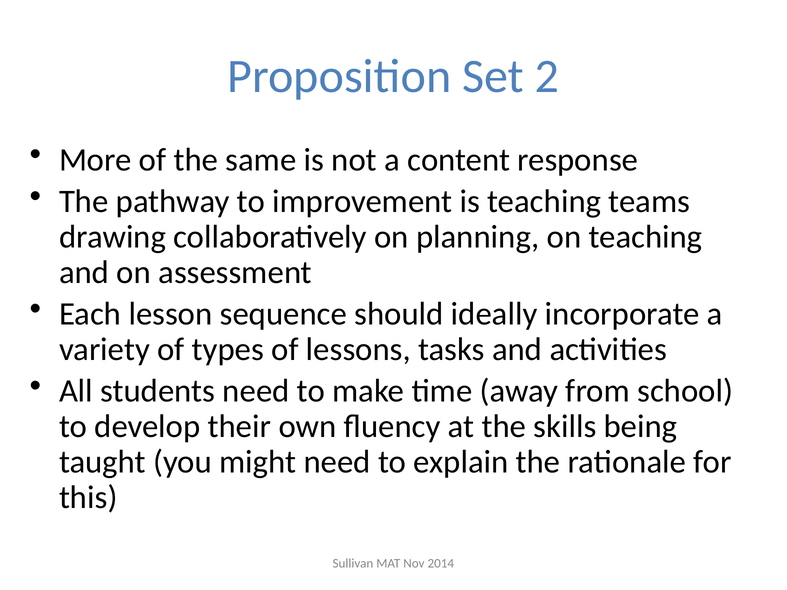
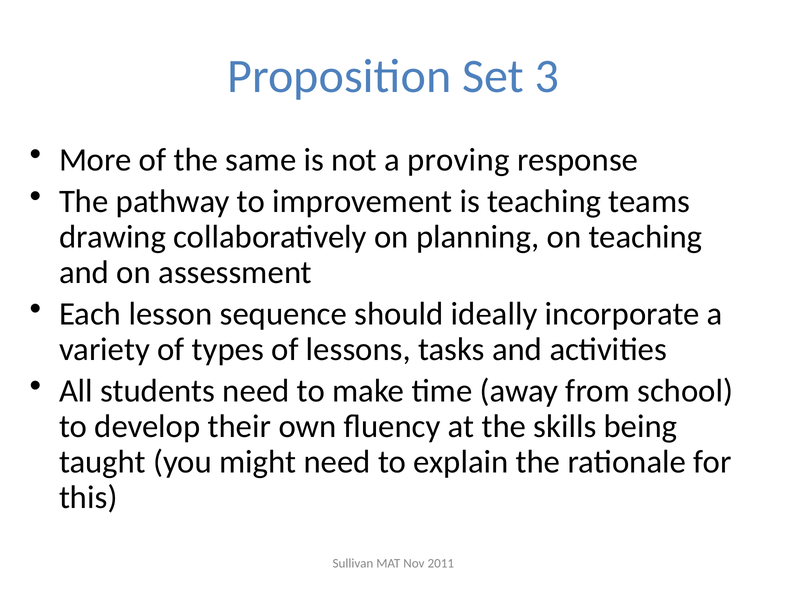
2: 2 -> 3 (547, 76)
content: content -> proving (458, 160)
2014: 2014 -> 2011 (441, 564)
